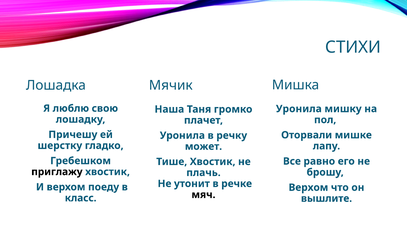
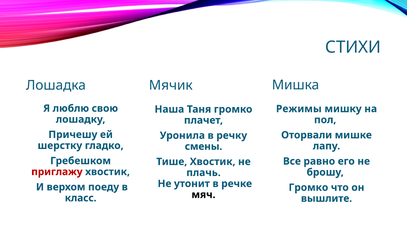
Уронила: Уронила -> Режимы (299, 109)
может: может -> смены (203, 146)
приглажу colour: black -> red (57, 172)
Верхом: Верхом -> Громко (308, 187)
